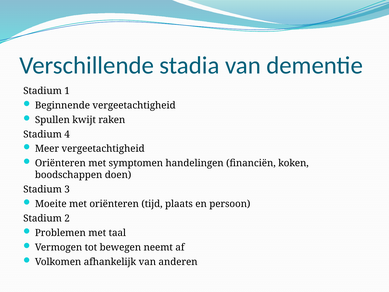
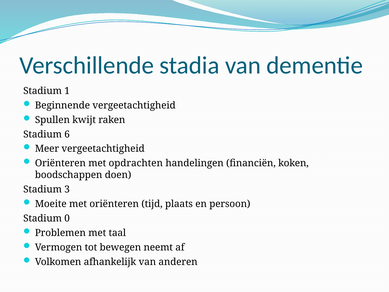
4: 4 -> 6 (67, 134)
symptomen: symptomen -> opdrachten (136, 163)
2: 2 -> 0 (67, 218)
